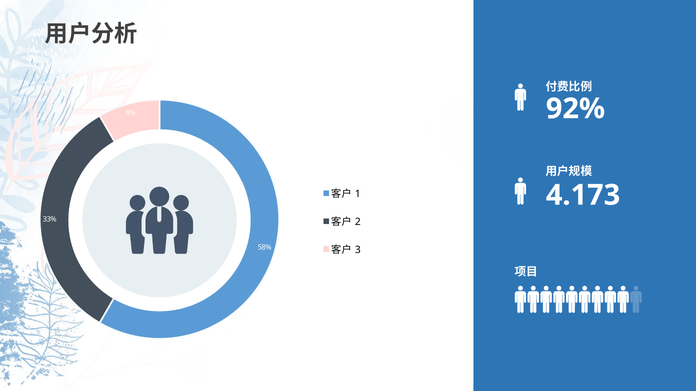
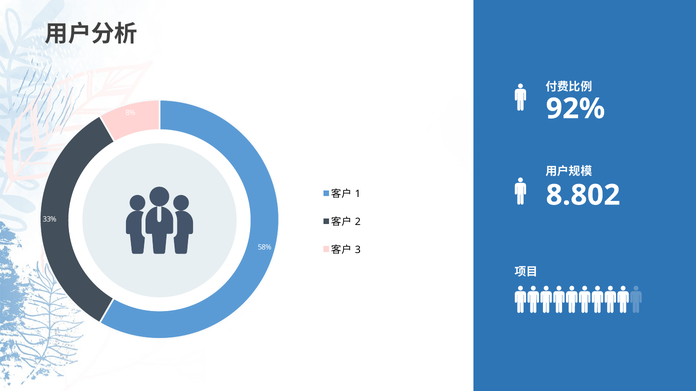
4.173: 4.173 -> 8.802 (583, 195)
